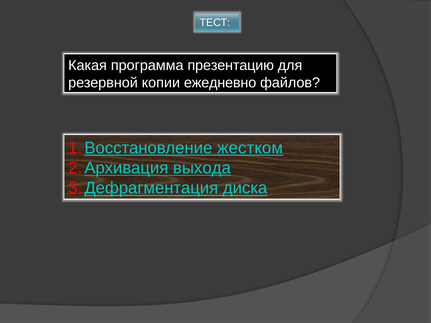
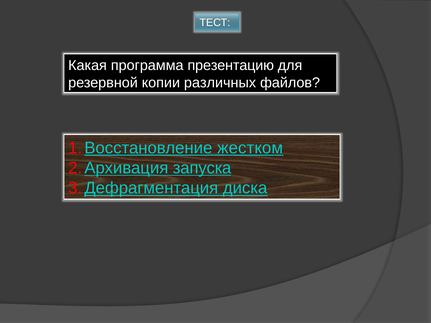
ежедневно: ежедневно -> различных (220, 83)
выхода: выхода -> запуска (202, 168)
